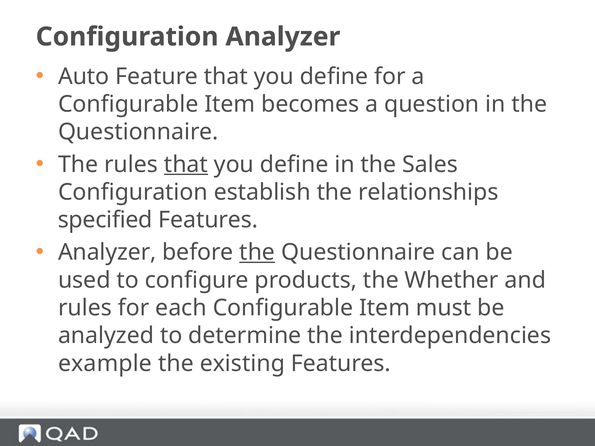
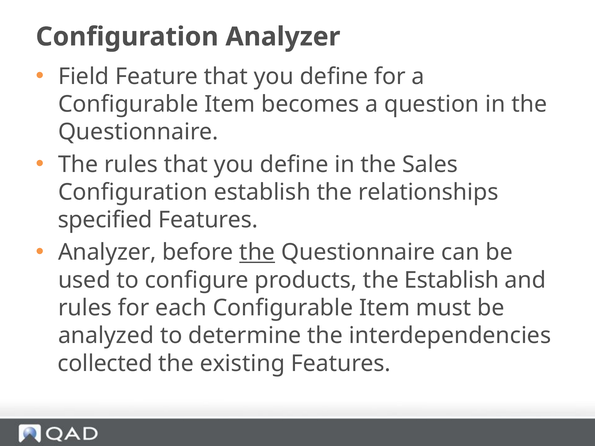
Auto: Auto -> Field (84, 77)
that underline: present -> none (186, 164)
the Whether: Whether -> Establish (452, 280)
example: example -> collected (105, 364)
